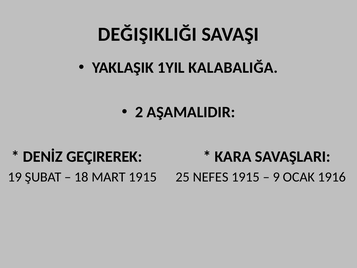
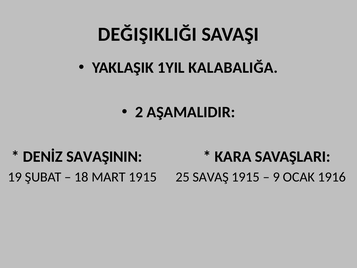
GEÇIREREK: GEÇIREREK -> SAVAŞININ (104, 157)
NEFES: NEFES -> SAVAŞ (211, 177)
